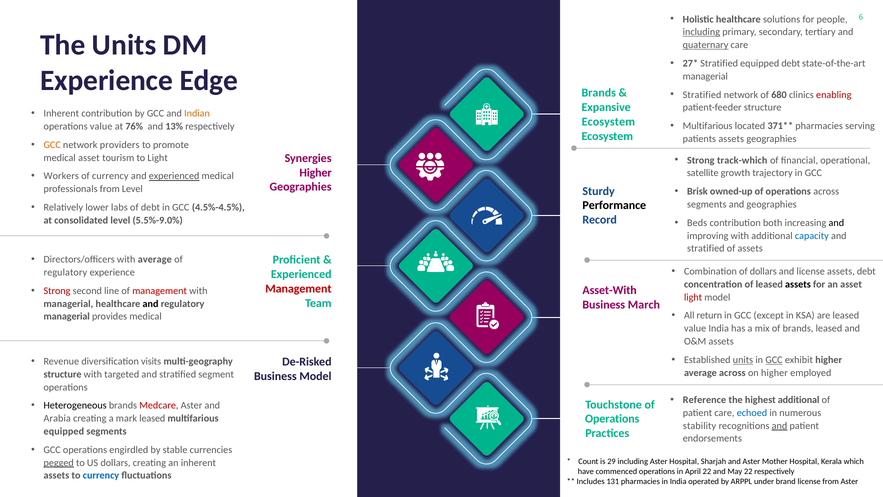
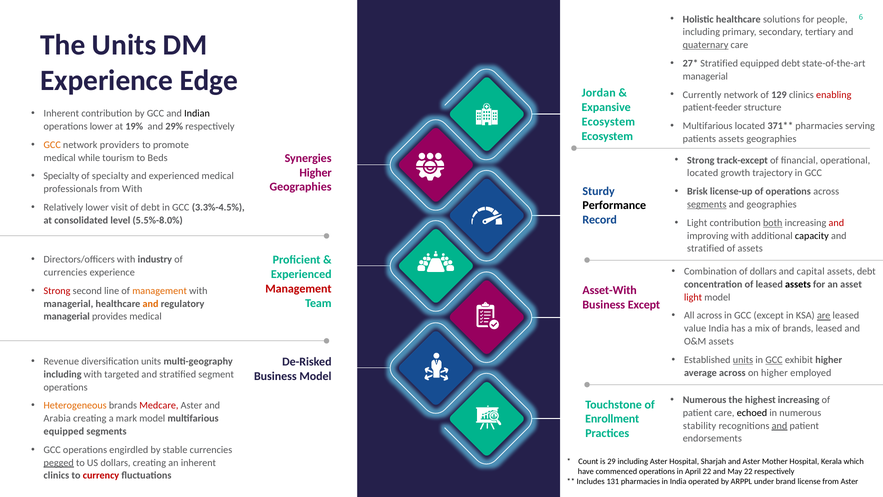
including underline: present -> none (701, 32)
Brands: Brands -> Jordan (599, 93)
Stratified: Stratified -> Currently (702, 95)
680: 680 -> 129 (779, 95)
Indian colour: orange -> black (197, 113)
operations value: value -> lower (101, 126)
76%: 76% -> 19% (134, 126)
13%: 13% -> 29% (174, 126)
medical asset: asset -> while (89, 158)
to Light: Light -> Beds (158, 158)
track-which: track-which -> track-except (742, 160)
satellite: satellite -> located (703, 173)
Workers: Workers -> Specialty (61, 176)
of currency: currency -> specialty (110, 176)
experienced underline: present -> none (174, 176)
from Level: Level -> With (132, 189)
owned-up: owned-up -> license-up (731, 191)
segments underline: none -> present (707, 204)
labs: labs -> visit (119, 207)
4.5%-4.5%: 4.5%-4.5% -> 3.3%-4.5% (218, 207)
5.5%-9.0%: 5.5%-9.0% -> 5.5%-8.0% (158, 220)
Beds: Beds -> Light (697, 223)
both underline: none -> present (773, 223)
and colour: black -> red (836, 223)
capacity colour: blue -> black (812, 236)
with average: average -> industry (155, 259)
and license: license -> capital (811, 271)
regulatory: regulatory -> currencies (65, 272)
management colour: red -> orange (160, 291)
and colour: black -> orange (151, 303)
Business March: March -> Except (644, 304)
All return: return -> across (709, 315)
are underline: none -> present (824, 315)
diversification visits: visits -> units (151, 361)
structure: structure -> including (63, 374)
Reference: Reference -> Numerous (705, 400)
highest additional: additional -> increasing (799, 400)
Heterogeneous colour: black -> orange (75, 405)
echoed colour: blue -> black (752, 413)
Operations: Operations -> Enrollment (612, 419)
mark leased: leased -> model (152, 418)
assets: assets -> clinics (56, 475)
currency colour: blue -> red (101, 475)
